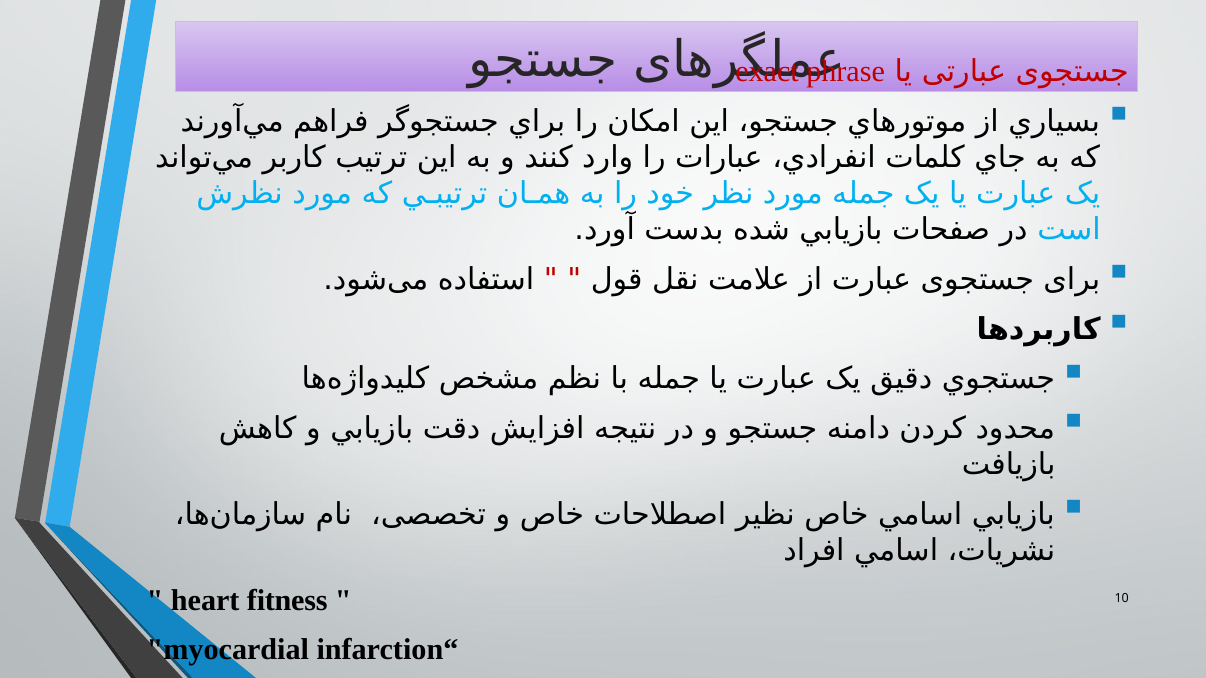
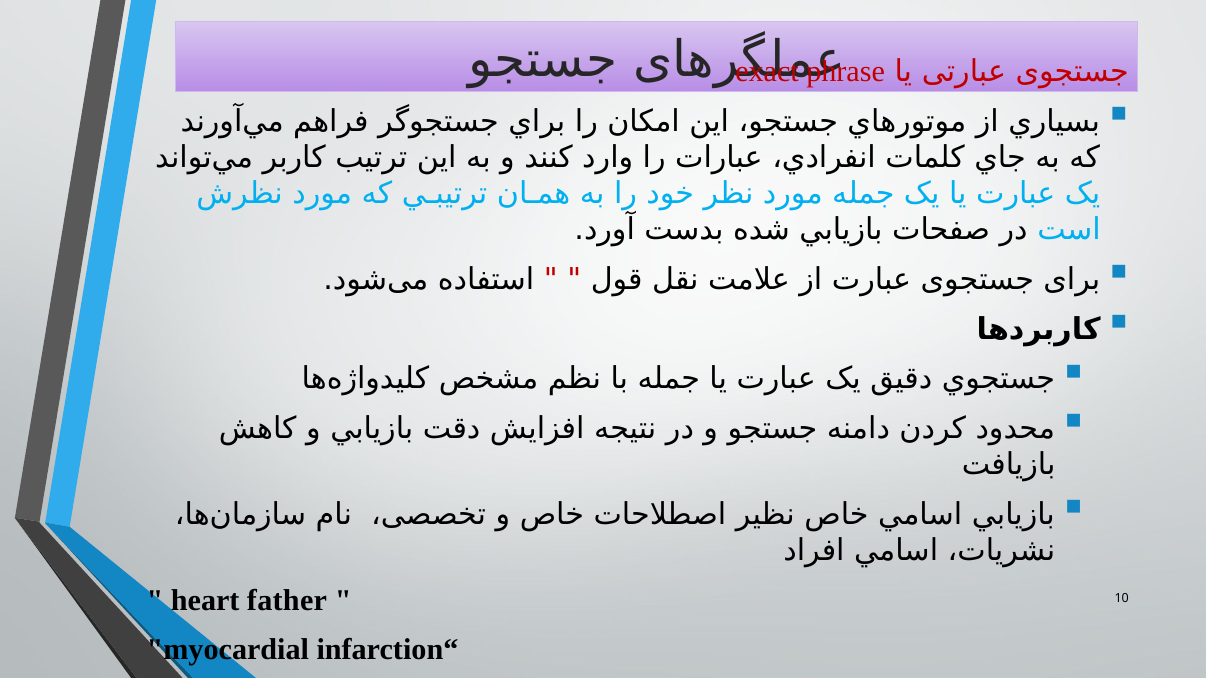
fitness: fitness -> father (287, 601)
